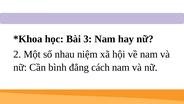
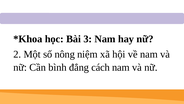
nhau: nhau -> nông (65, 54)
